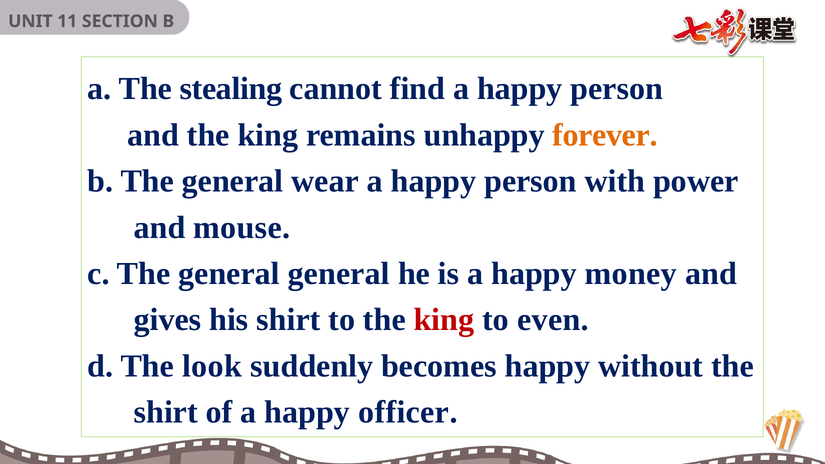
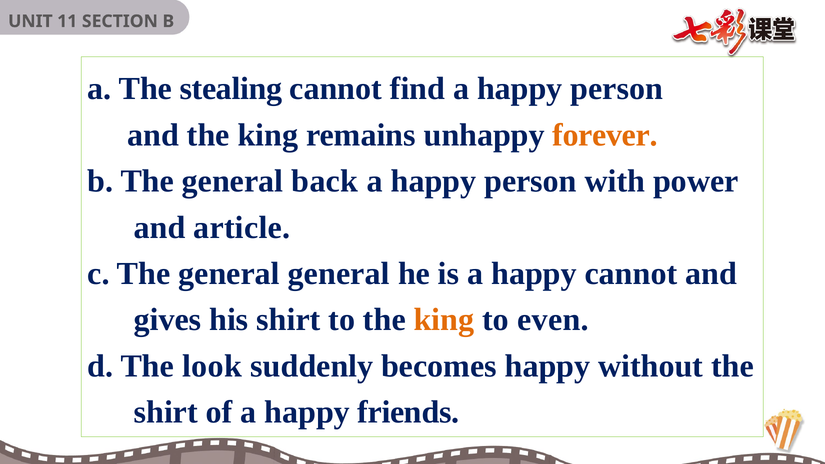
wear: wear -> back (325, 181)
mouse: mouse -> article (242, 228)
happy money: money -> cannot (631, 274)
king colour: red -> orange (444, 320)
officer: officer -> friends (408, 412)
